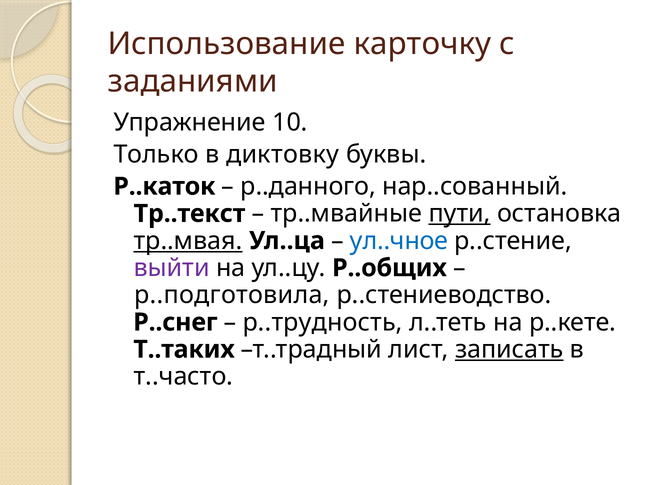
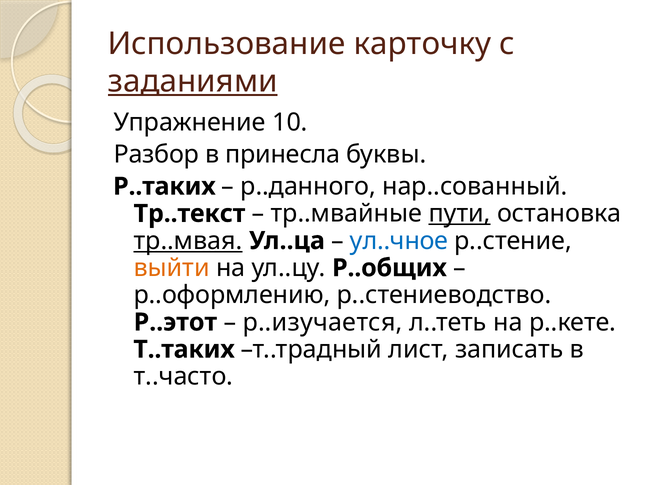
заданиями underline: none -> present (193, 81)
Только: Только -> Разбор (156, 154)
диктовку: диктовку -> принесла (283, 154)
Р..каток: Р..каток -> Р..таких (164, 186)
выйти colour: purple -> orange (172, 268)
р..подготовила: р..подготовила -> р..оформлению (232, 295)
Р..снег: Р..снег -> Р..этот (175, 322)
р..трудность: р..трудность -> р..изучается (323, 322)
записать underline: present -> none (509, 349)
